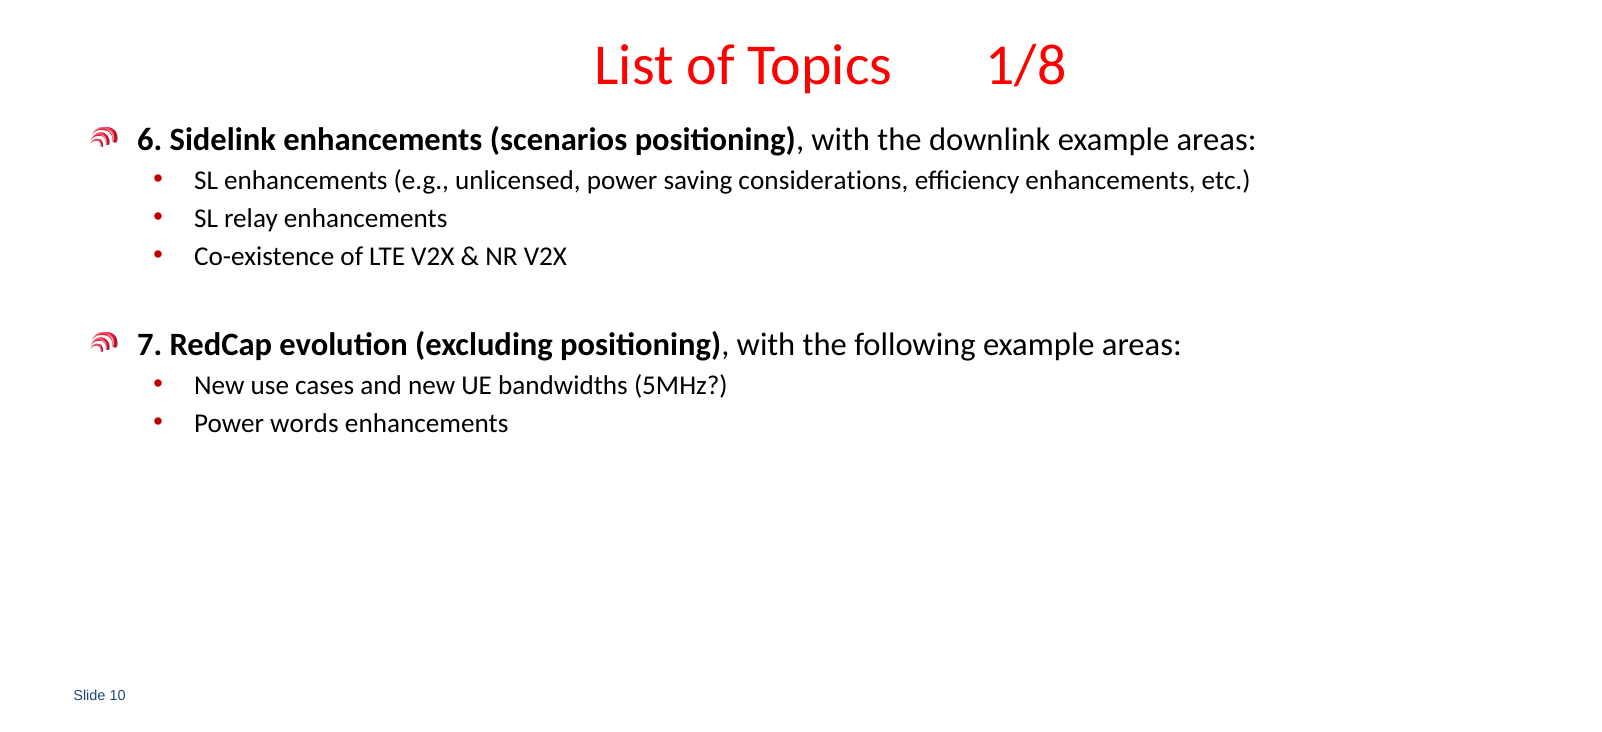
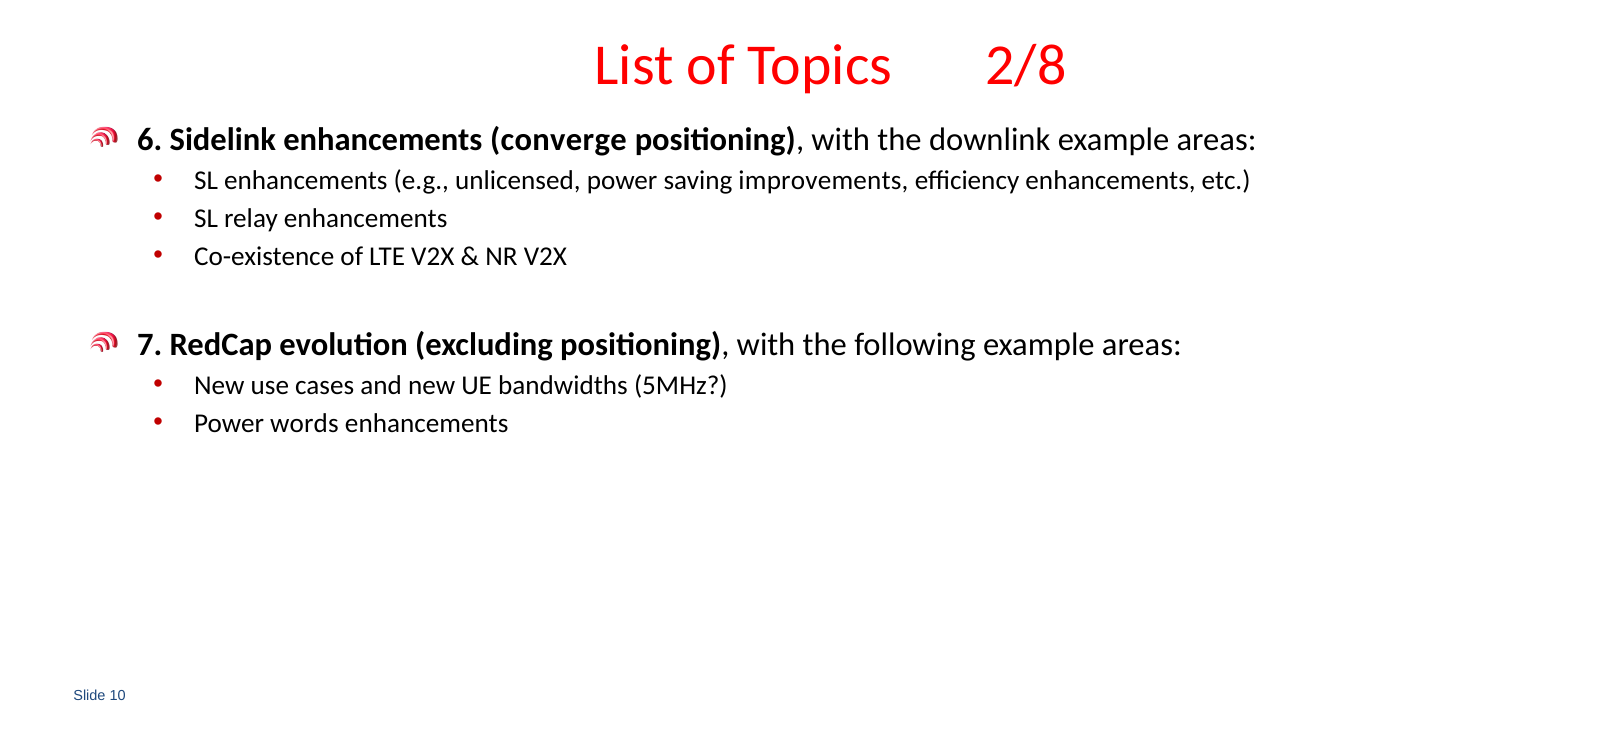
1/8: 1/8 -> 2/8 (1026, 65)
scenarios: scenarios -> converge (558, 140)
considerations: considerations -> improvements (823, 180)
